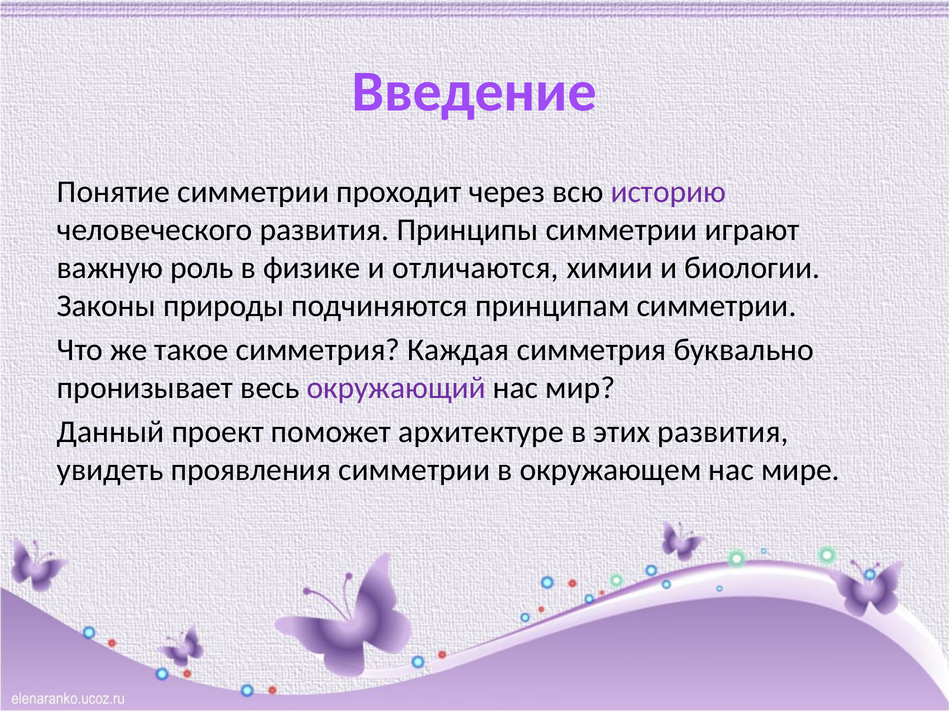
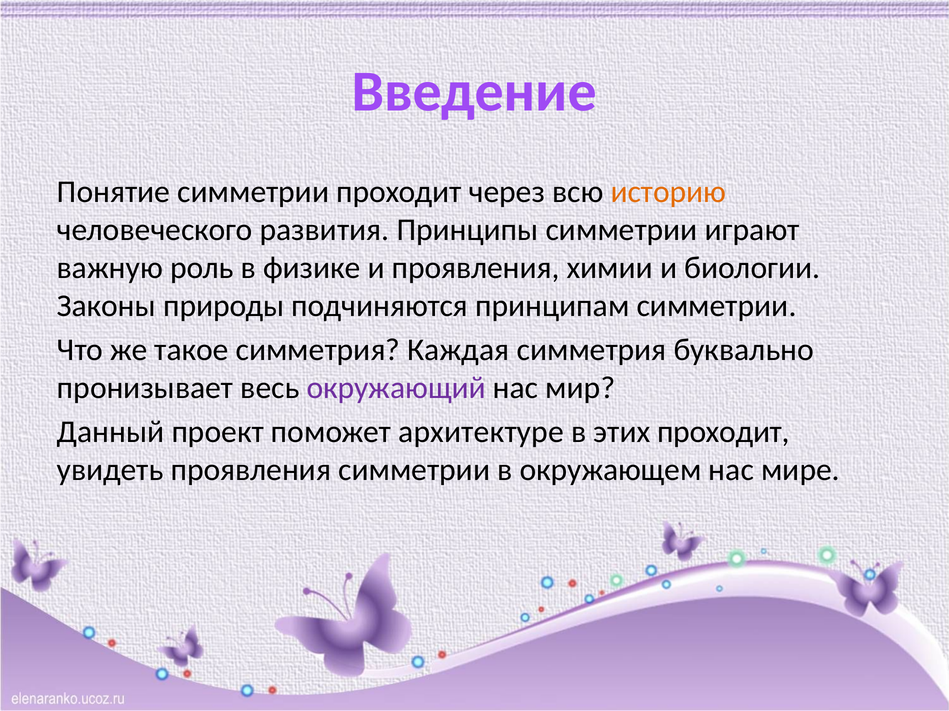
историю colour: purple -> orange (668, 192)
и отличаются: отличаются -> проявления (476, 268)
этих развития: развития -> проходит (723, 432)
